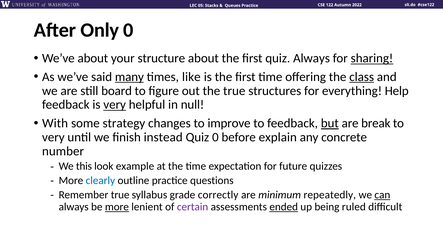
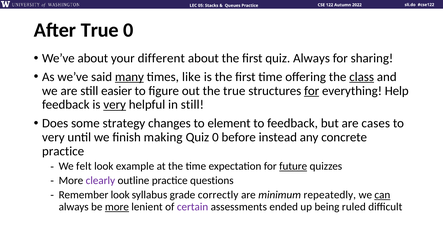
After Only: Only -> True (100, 30)
structure: structure -> different (161, 58)
sharing underline: present -> none (372, 58)
board: board -> easier (117, 91)
for underline: none -> present (312, 91)
in null: null -> still (192, 105)
With: With -> Does (55, 123)
improve: improve -> element (229, 123)
but underline: present -> none (330, 123)
break: break -> cases (376, 123)
instead: instead -> making (163, 137)
explain: explain -> instead (278, 137)
number: number -> practice (63, 151)
this: this -> felt (84, 166)
future underline: none -> present (293, 166)
clearly colour: blue -> purple (100, 181)
Remember true: true -> look (120, 195)
ended underline: present -> none (284, 207)
